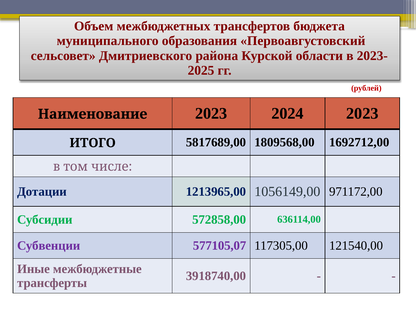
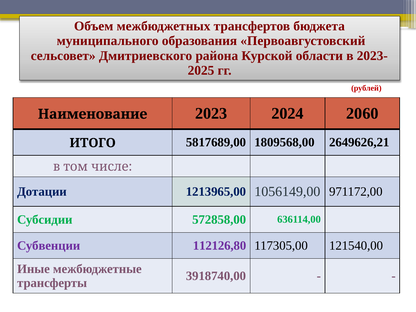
2024 2023: 2023 -> 2060 (362, 113)
1692712,00: 1692712,00 -> 2649626,21 (359, 142)
577105,07: 577105,07 -> 112126,80 (220, 246)
